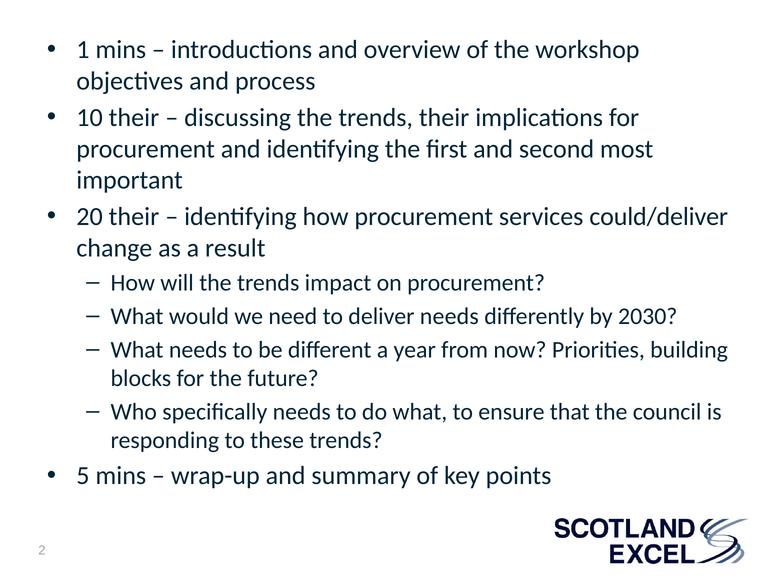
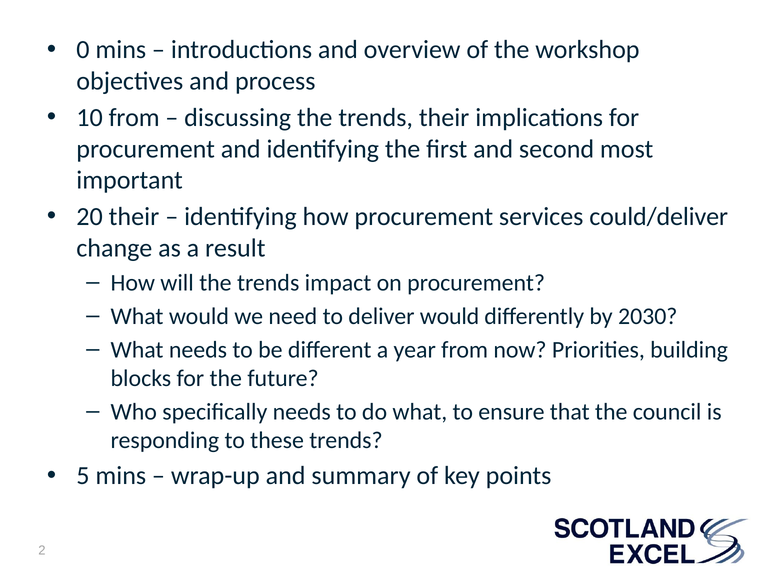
1: 1 -> 0 (83, 50)
10 their: their -> from (134, 118)
deliver needs: needs -> would (450, 316)
